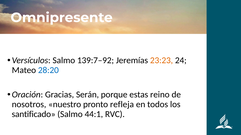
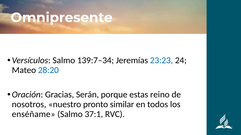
139:7–92: 139:7–92 -> 139:7–34 (96, 61)
23:23 colour: orange -> blue (162, 61)
refleja: refleja -> similar (122, 105)
santificado: santificado -> enséñame (34, 115)
44:1: 44:1 -> 37:1 (94, 115)
